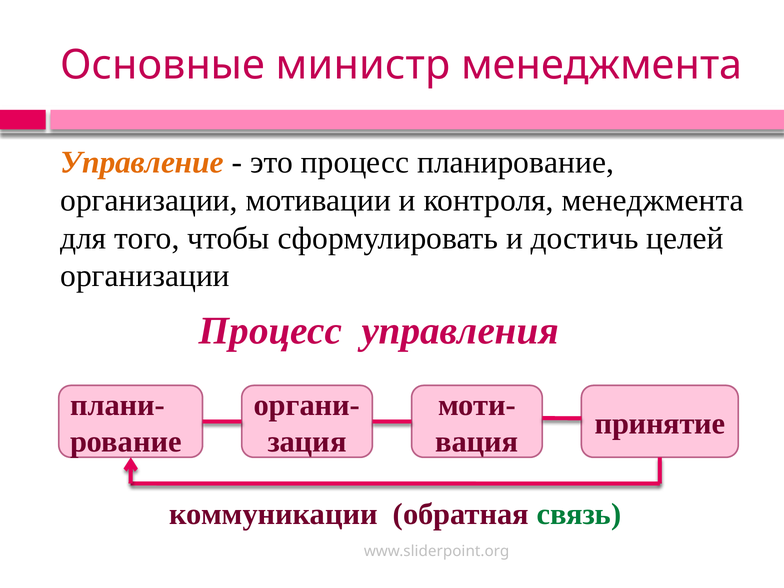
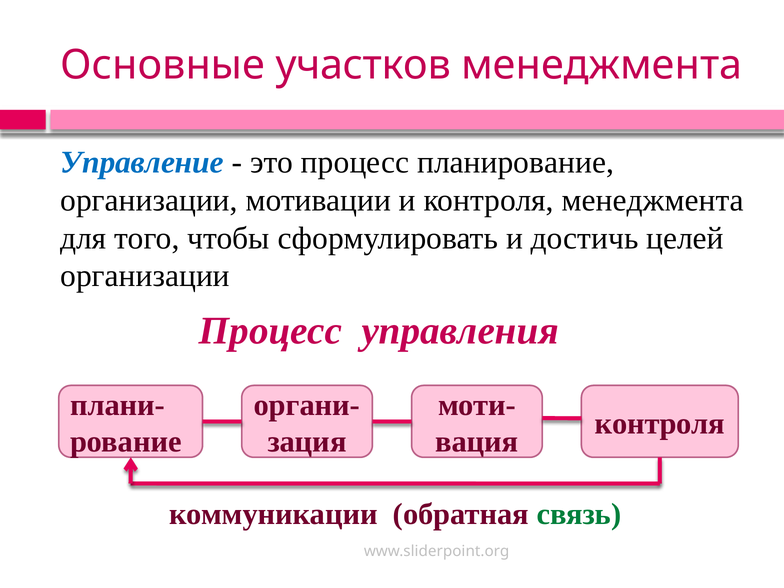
министр: министр -> участков (363, 65)
Управление colour: orange -> blue (142, 162)
принятие: принятие -> контроля (660, 423)
